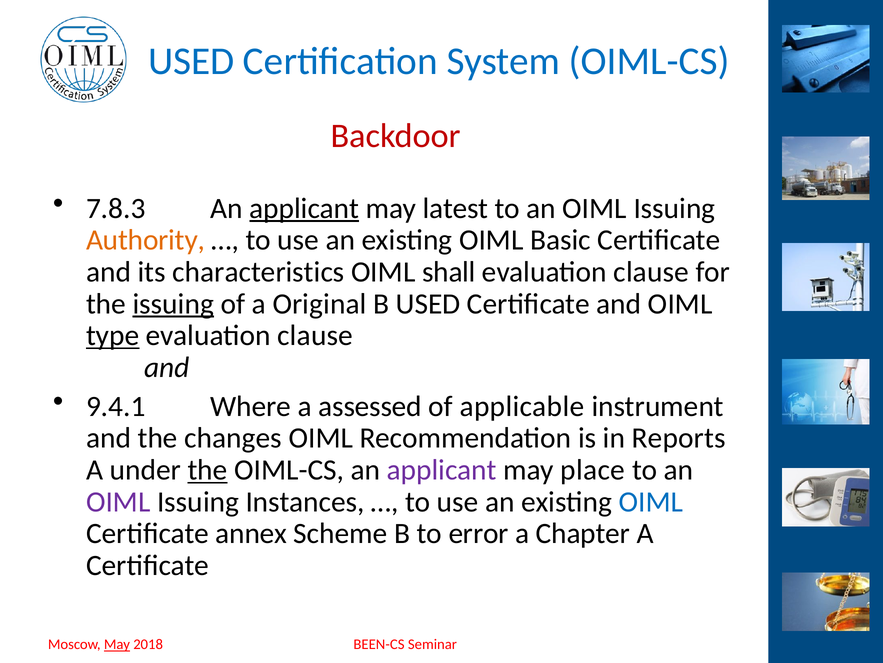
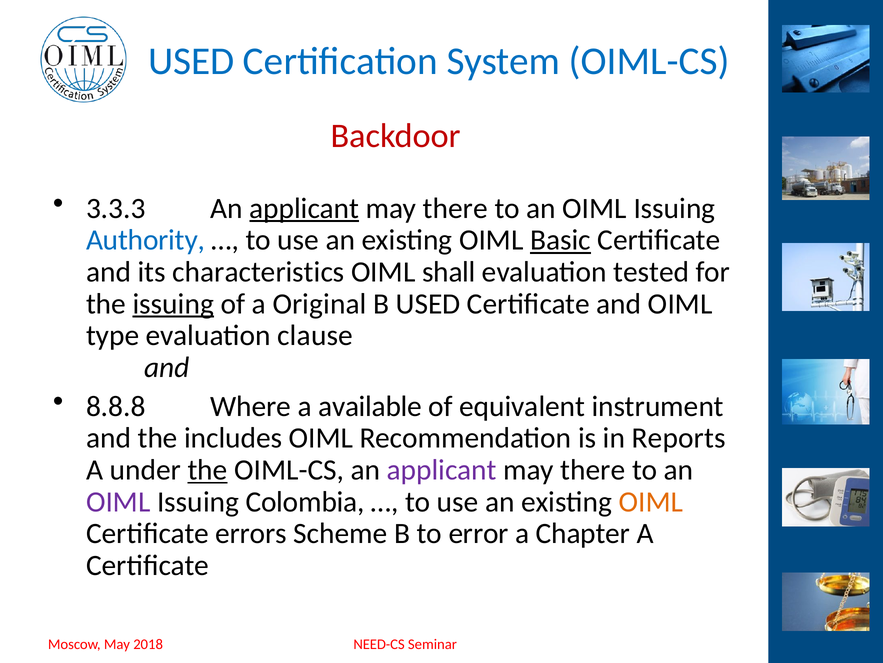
7.8.3: 7.8.3 -> 3.3.3 (116, 208)
latest: latest -> there (455, 208)
Authority colour: orange -> blue (146, 240)
Basic underline: none -> present (560, 240)
clause: clause -> tested (651, 272)
type underline: present -> none (113, 335)
9.4.1: 9.4.1 -> 8.8.8 (116, 406)
assessed: assessed -> available (370, 406)
applicable: applicable -> equivalent (522, 406)
changes: changes -> includes (233, 438)
place: place -> there (593, 469)
Instances: Instances -> Colombia (305, 501)
OIML colour: blue -> orange (651, 501)
annex: annex -> errors (251, 533)
May underline: present -> none (117, 644)
BEEN-CS: BEEN-CS -> NEED-CS (379, 644)
